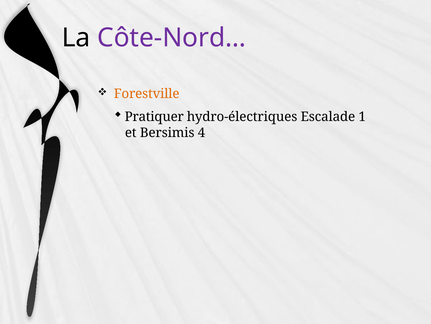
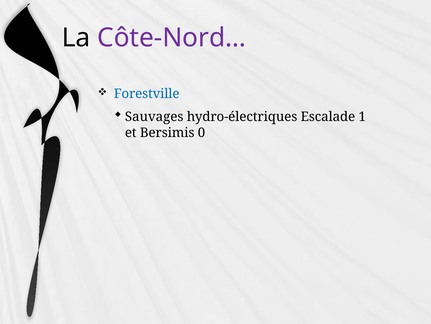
Forestville colour: orange -> blue (147, 94)
Pratiquer: Pratiquer -> Sauvages (154, 117)
4: 4 -> 0 (202, 132)
